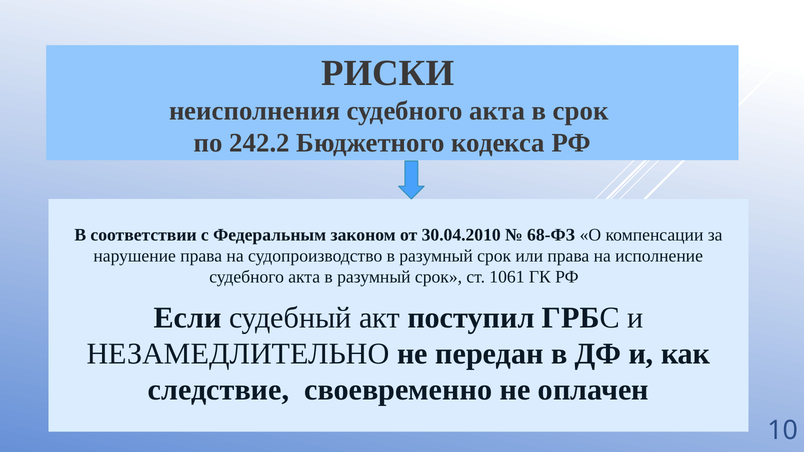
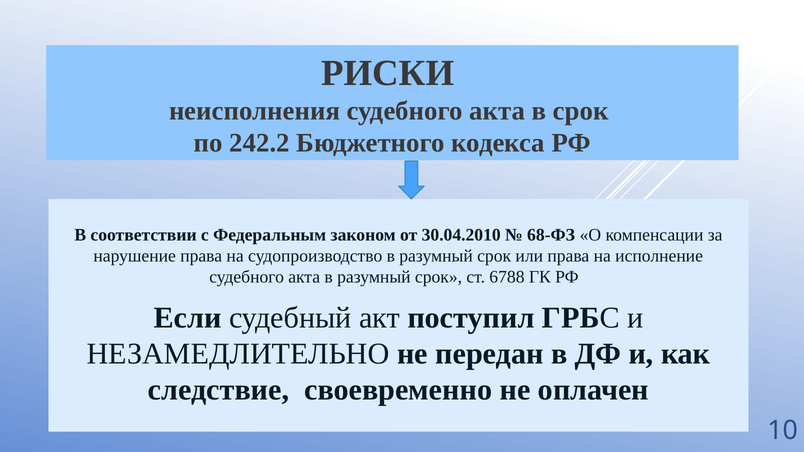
1061: 1061 -> 6788 (507, 277)
